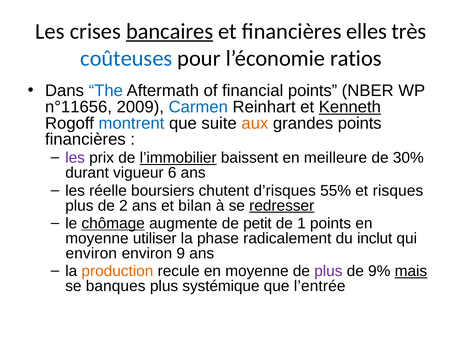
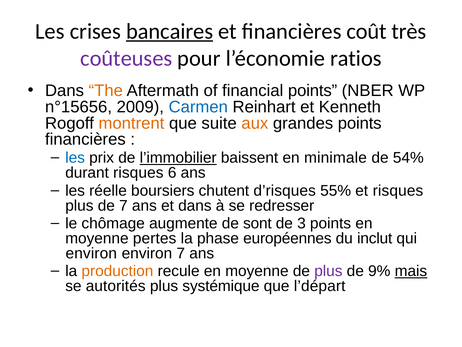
elles: elles -> coût (367, 31)
coûteuses colour: blue -> purple (126, 58)
The colour: blue -> orange (106, 91)
n°11656: n°11656 -> n°15656 (79, 107)
Kenneth underline: present -> none (350, 107)
montrent colour: blue -> orange (131, 123)
les colour: purple -> blue (75, 158)
meilleure: meilleure -> minimale (335, 158)
30%: 30% -> 54% (408, 158)
durant vigueur: vigueur -> risques (138, 173)
de 2: 2 -> 7 (123, 205)
et bilan: bilan -> dans (195, 205)
redresser underline: present -> none (282, 205)
chômage underline: present -> none (113, 223)
petit: petit -> sont (257, 223)
1: 1 -> 3 (301, 223)
utiliser: utiliser -> pertes (155, 238)
radicalement: radicalement -> européennes (287, 238)
environ 9: 9 -> 7 (181, 253)
banques: banques -> autorités (116, 286)
l’entrée: l’entrée -> l’départ (320, 286)
